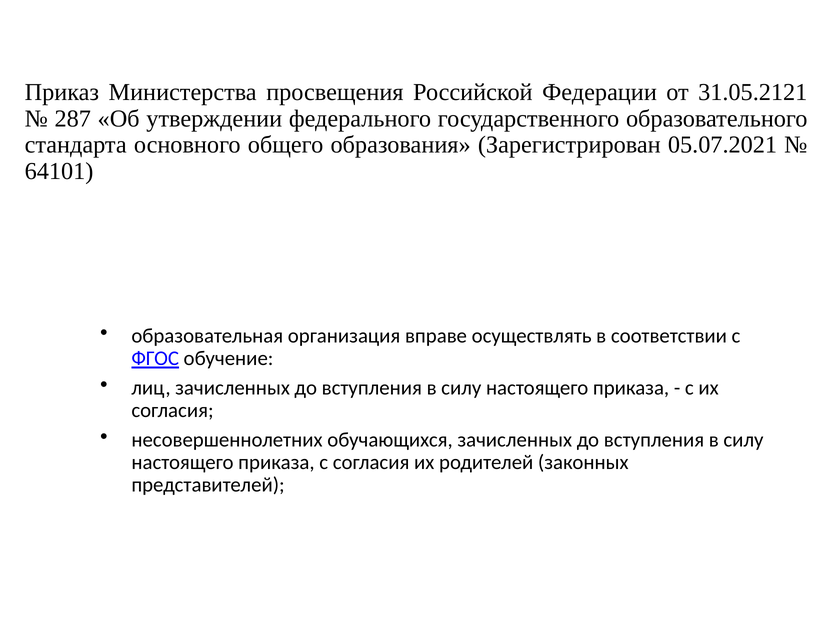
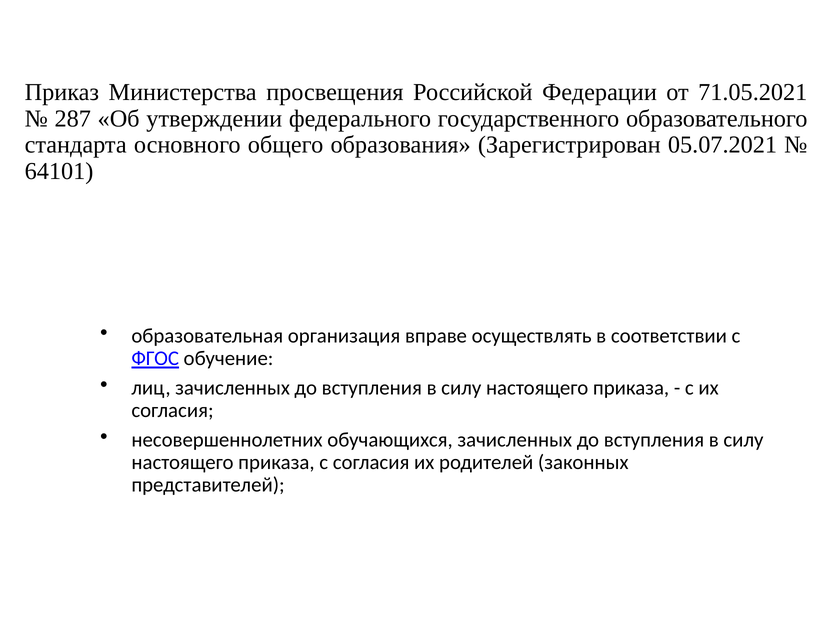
31.05.2121: 31.05.2121 -> 71.05.2021 (753, 92)
